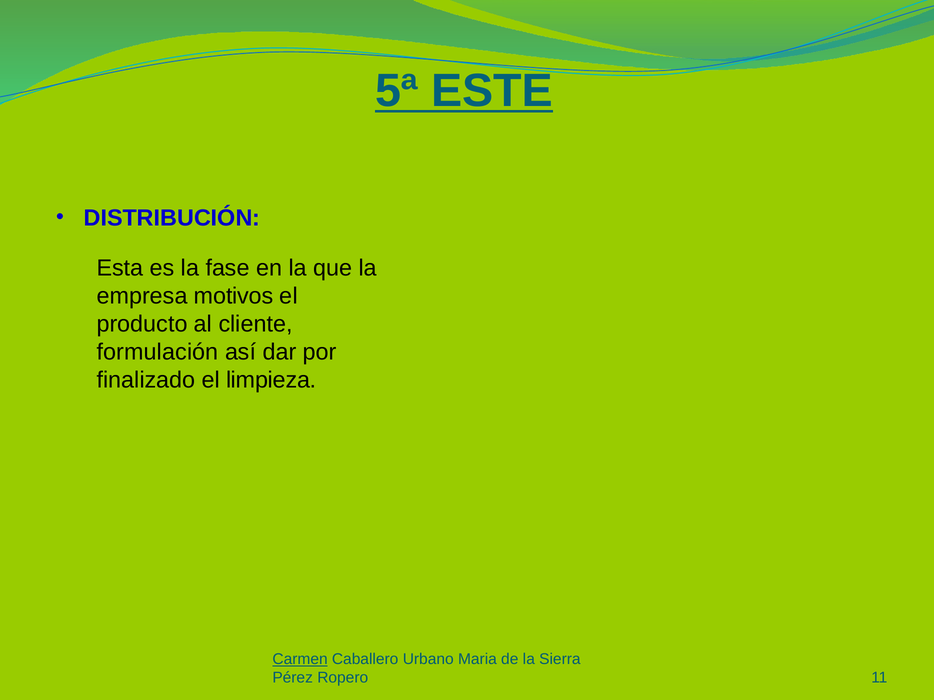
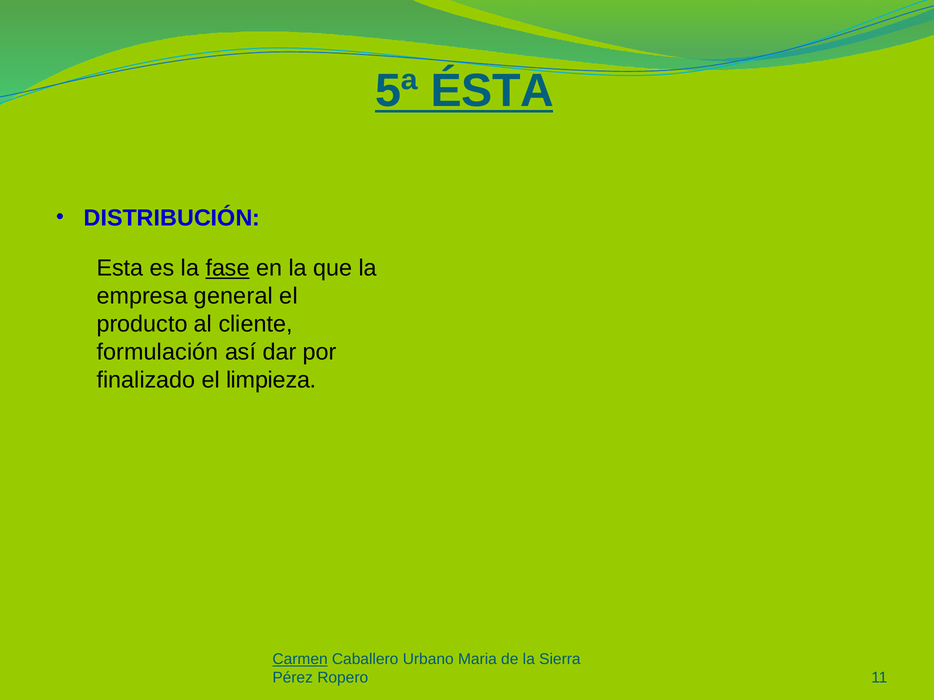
ESTE: ESTE -> ÉSTA (492, 91)
fase underline: none -> present (228, 268)
motivos: motivos -> general (233, 296)
